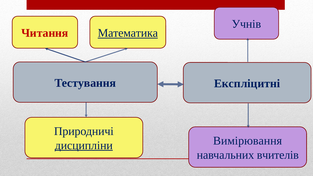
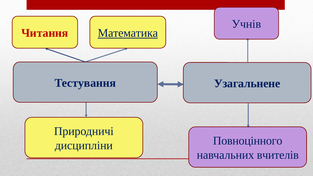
Експліцитні: Експліцитні -> Узагальнене (247, 83)
Вимірювання: Вимірювання -> Повноцінного (248, 141)
дисципліни underline: present -> none (84, 145)
